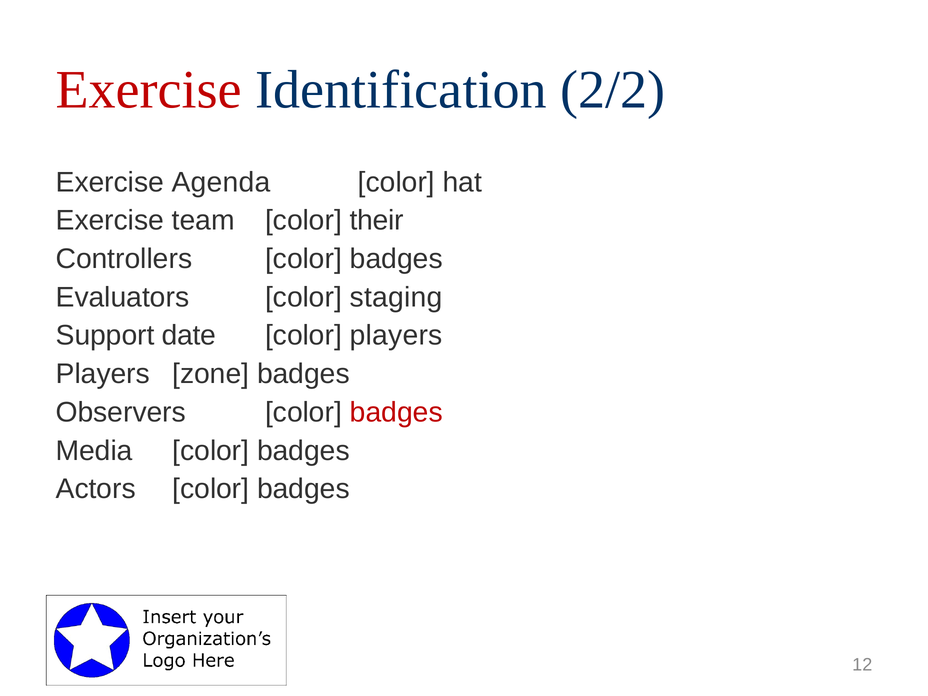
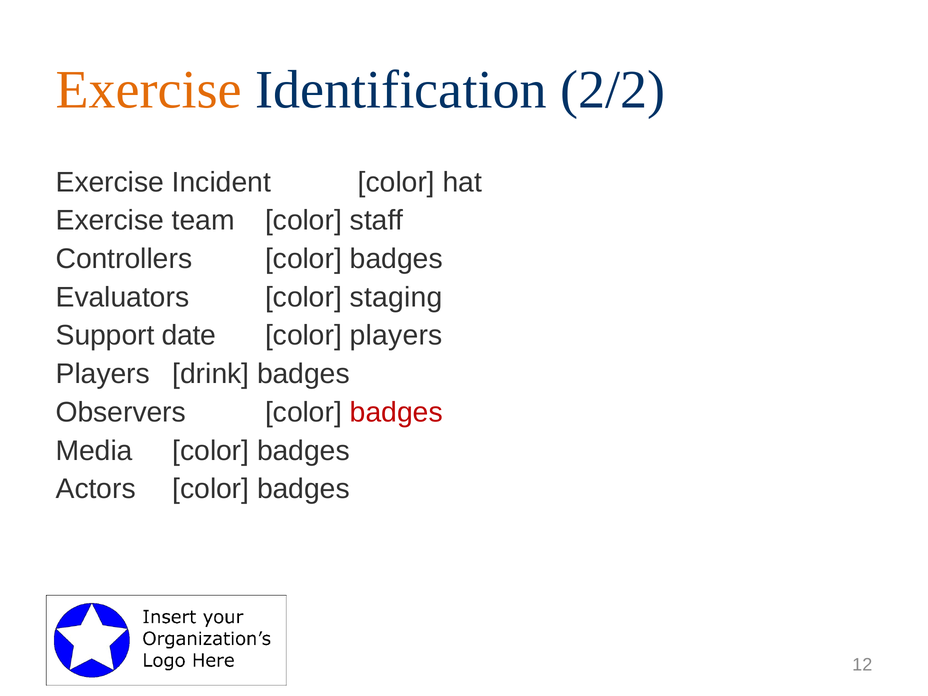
Exercise colour: red -> orange (149, 90)
Agenda: Agenda -> Incident (221, 182)
their: their -> staff (377, 221)
zone: zone -> drink (211, 374)
